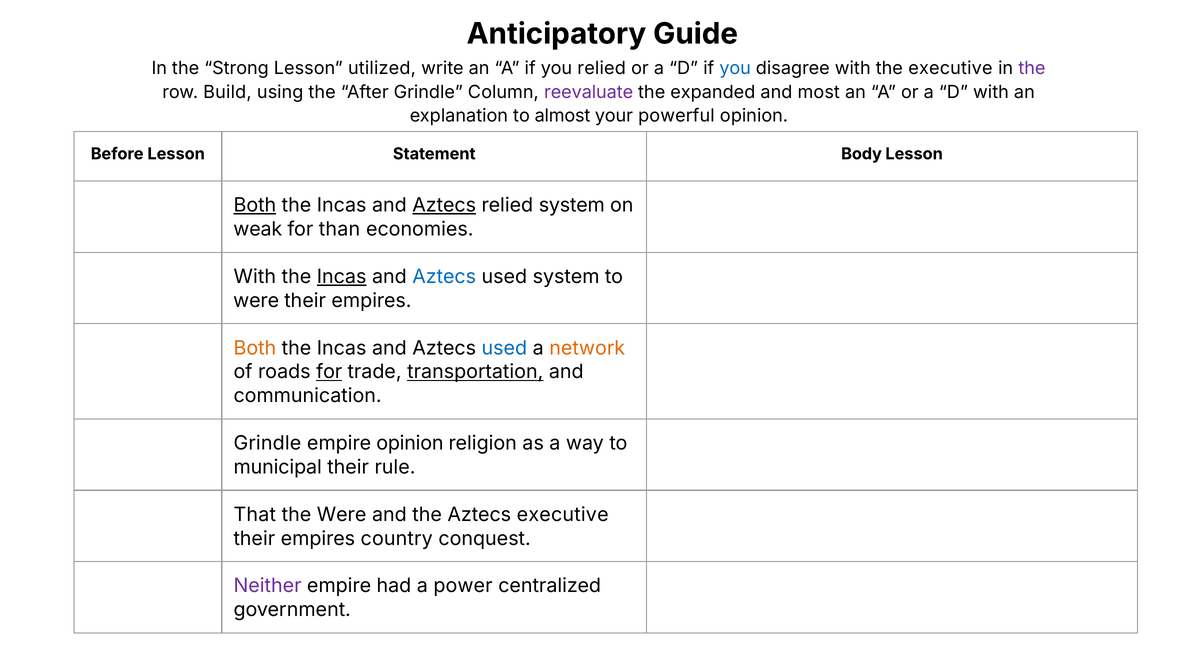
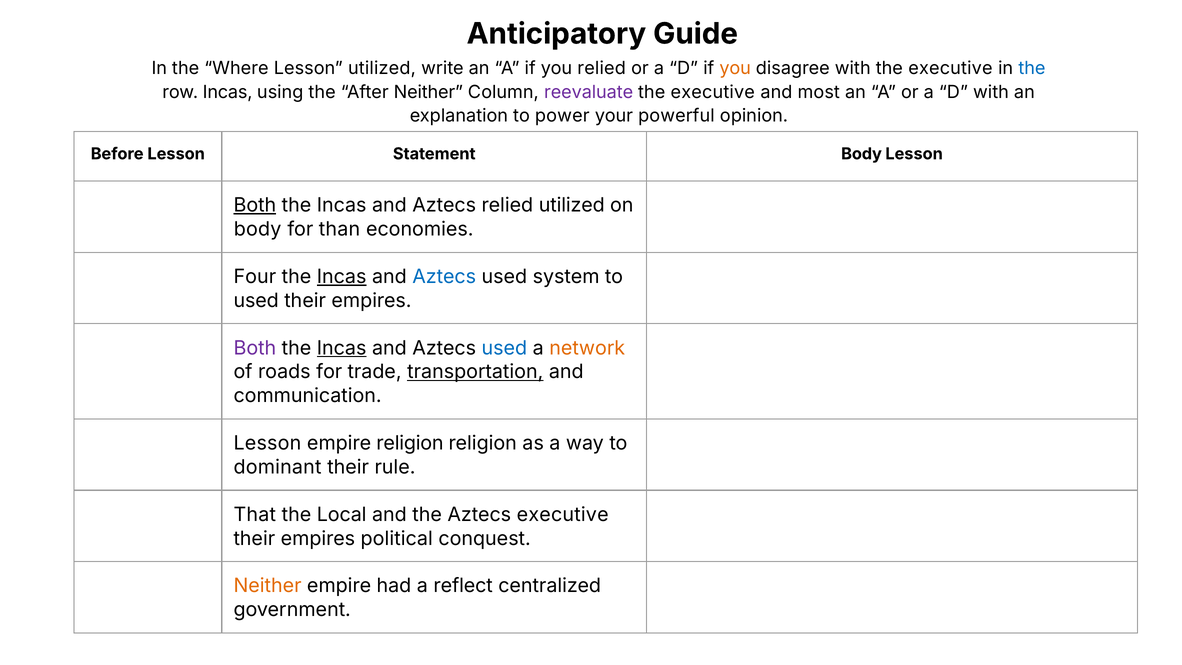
Strong: Strong -> Where (236, 68)
you colour: blue -> orange (735, 68)
the colour: purple -> blue (1032, 68)
row Build: Build -> Incas (228, 92)
After Grindle: Grindle -> Neither (428, 92)
expanded: expanded -> executive (713, 92)
almost: almost -> power (562, 116)
Aztecs underline: present -> none (444, 205)
relied system: system -> utilized (572, 205)
weak: weak -> body (258, 229)
With: With -> Four (255, 277)
were: were -> used (256, 301)
Both colour: orange -> purple (255, 348)
Incas underline: none -> present (342, 348)
for underline: present -> none (329, 372)
Grindle: Grindle -> Lesson (267, 443)
empire opinion: opinion -> religion (410, 443)
municipal: municipal -> dominant (278, 467)
the Were: Were -> Local (342, 515)
country: country -> political (397, 538)
Neither colour: purple -> orange (268, 586)
power: power -> reflect (463, 586)
